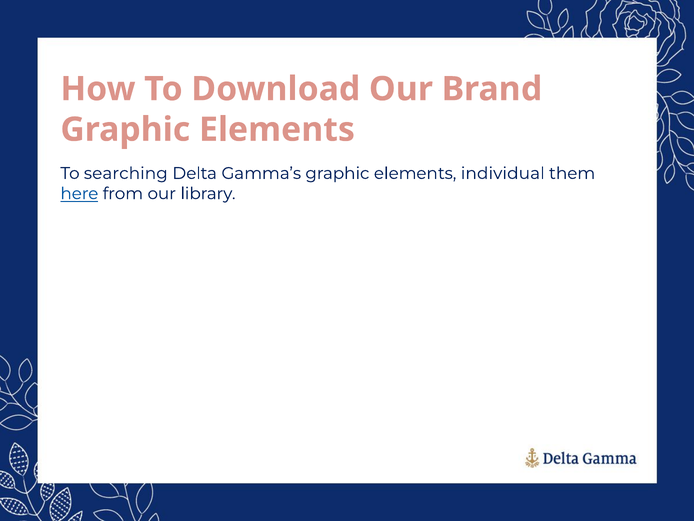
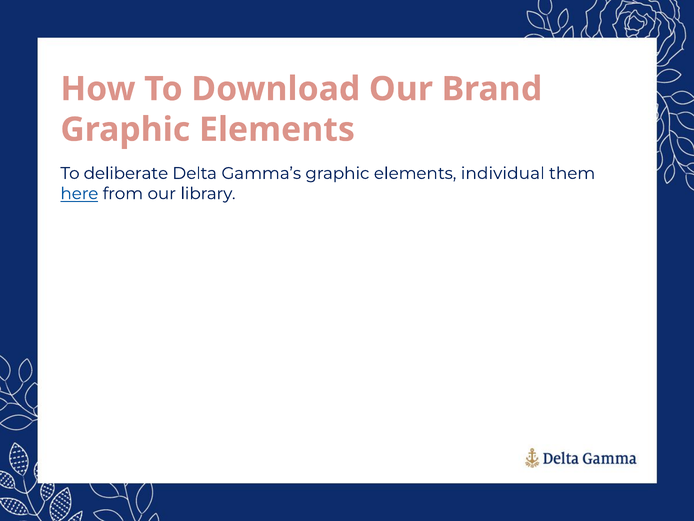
searching: searching -> deliberate (126, 173)
